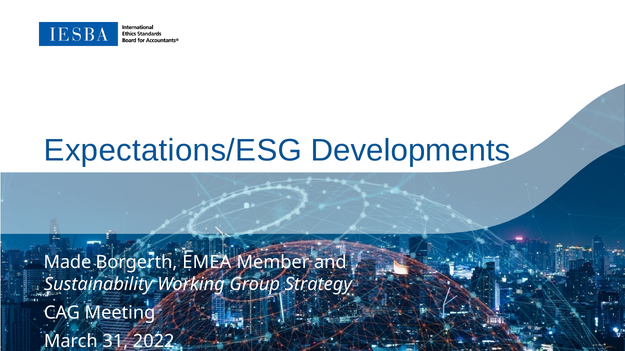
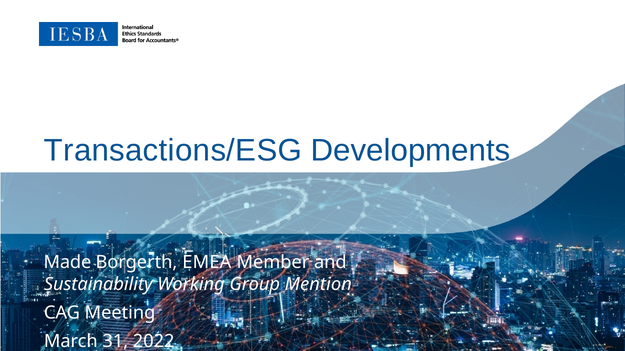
Expectations/ESG: Expectations/ESG -> Transactions/ESG (173, 151)
Strategy: Strategy -> Mention (318, 285)
